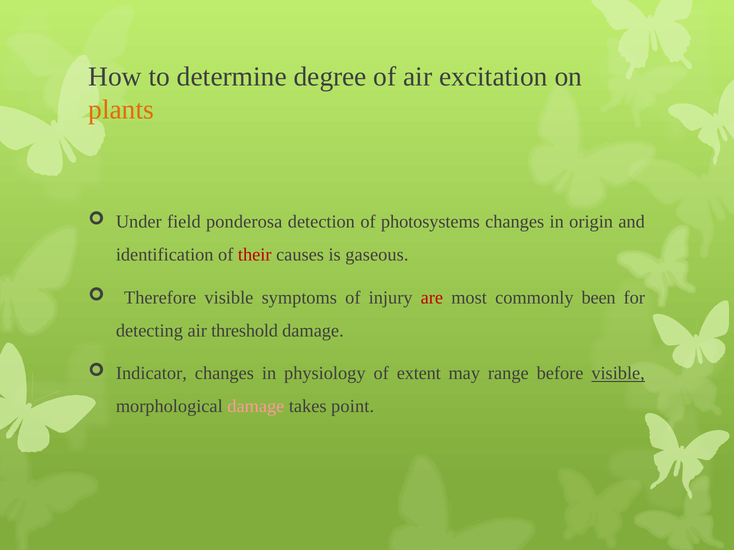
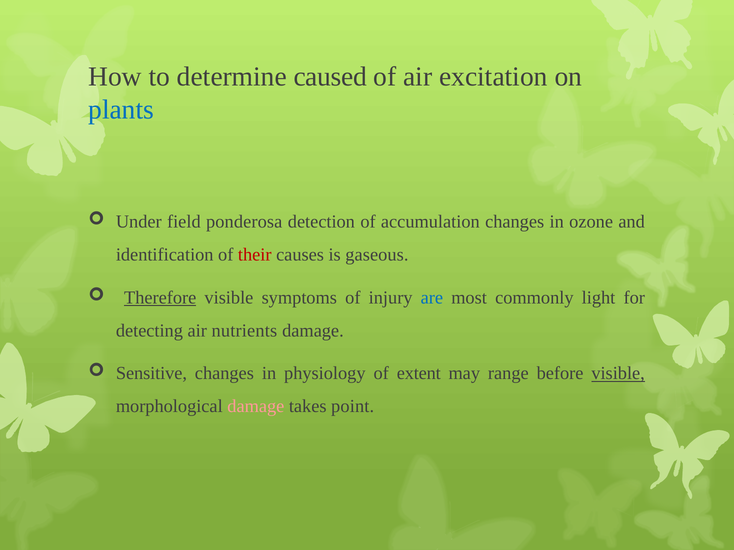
degree: degree -> caused (330, 77)
plants colour: orange -> blue (121, 110)
photosystems: photosystems -> accumulation (430, 222)
origin: origin -> ozone (591, 222)
Therefore underline: none -> present (160, 298)
are colour: red -> blue (432, 298)
been: been -> light (599, 298)
threshold: threshold -> nutrients (244, 331)
Indicator: Indicator -> Sensitive (151, 374)
